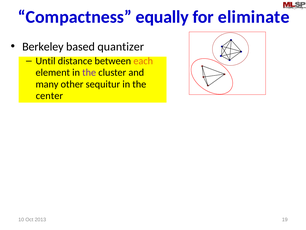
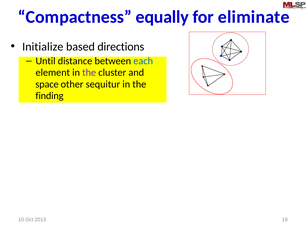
Berkeley: Berkeley -> Initialize (43, 46)
quantizer: quantizer -> directions (121, 46)
each colour: orange -> blue (143, 61)
many: many -> space (47, 84)
center: center -> finding (50, 96)
